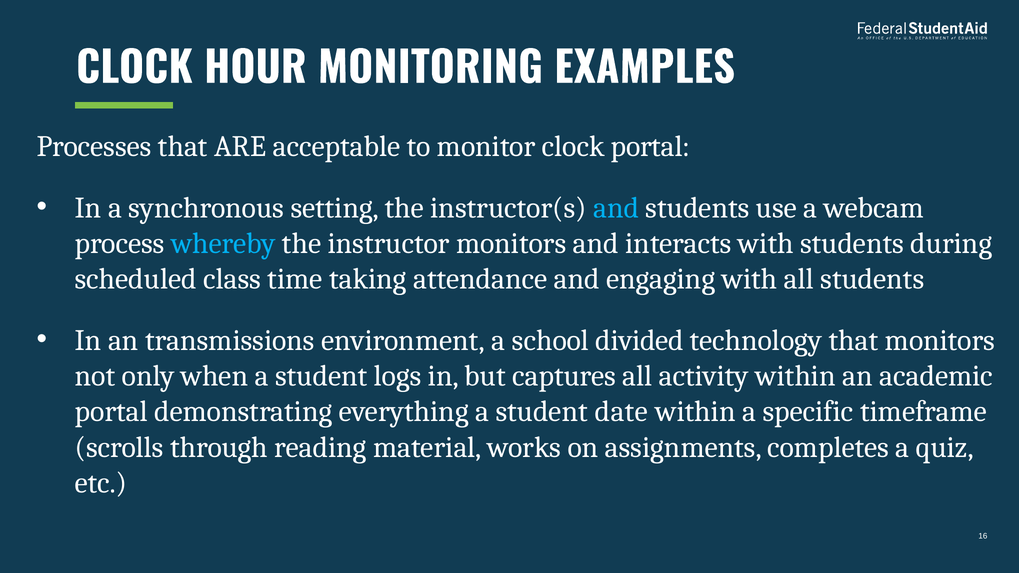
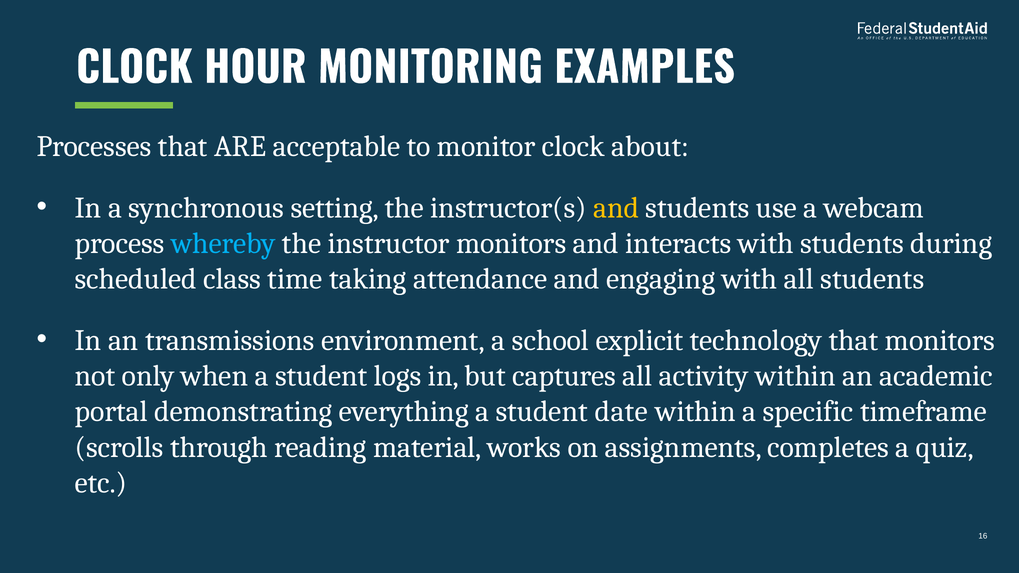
clock portal: portal -> about (650, 147)
and colour: light blue -> yellow (616, 208)
divided: divided -> explicit (640, 340)
